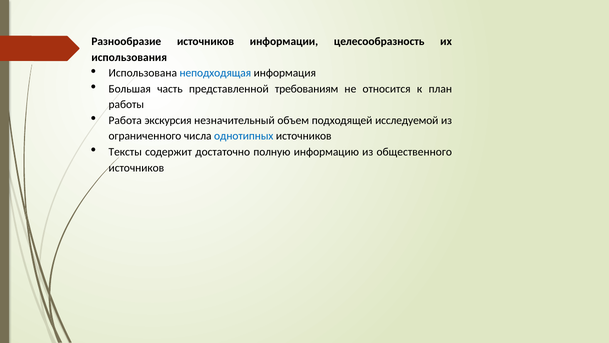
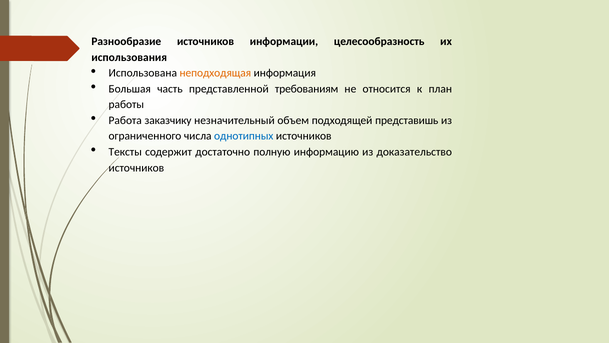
неподходящая colour: blue -> orange (215, 73)
экскурсия: экскурсия -> заказчику (168, 120)
исследуемой: исследуемой -> представишь (407, 120)
общественного: общественного -> доказательство (414, 152)
